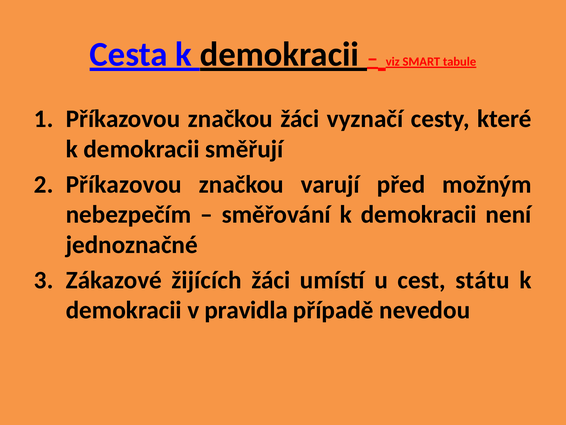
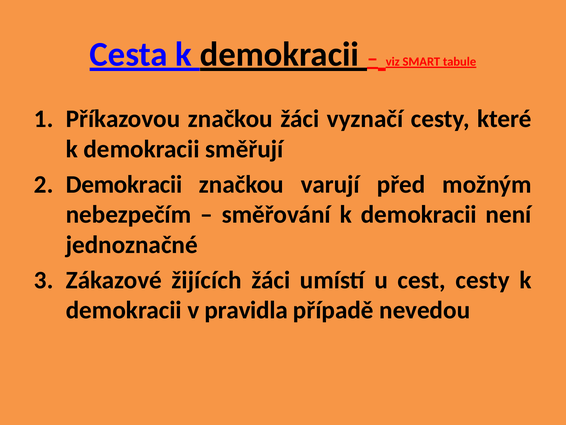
Příkazovou: Příkazovou -> Demokracii (124, 184)
cest státu: státu -> cesty (483, 280)
